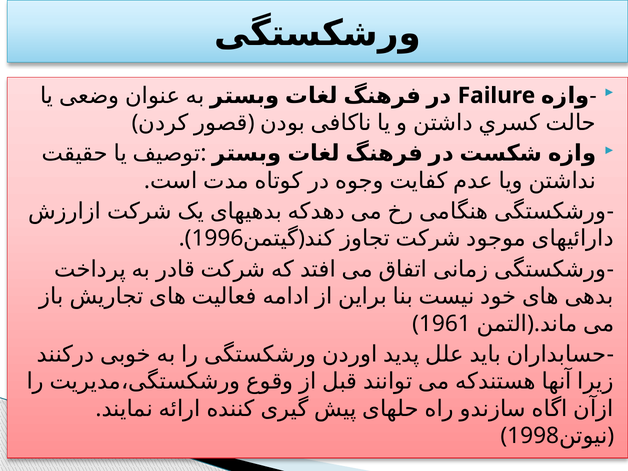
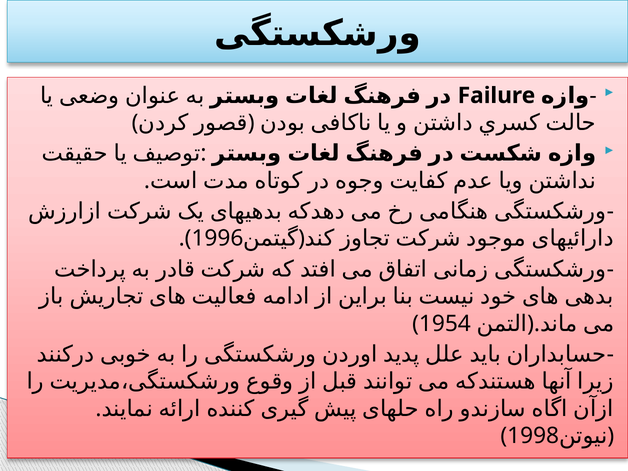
1961: 1961 -> 1954 (445, 324)
